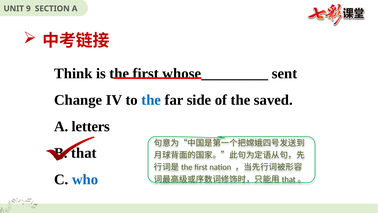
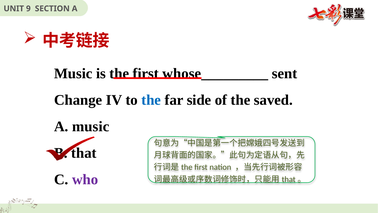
Think: Think -> Music (73, 73)
letters: letters -> music (91, 126)
who colour: blue -> purple (85, 179)
